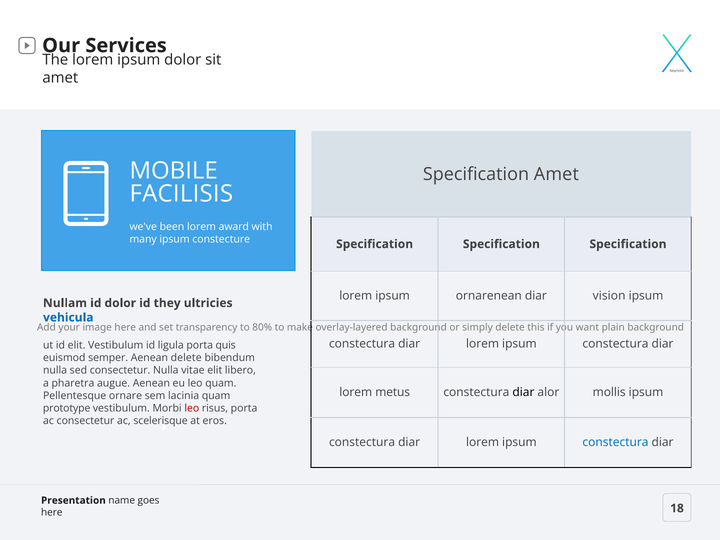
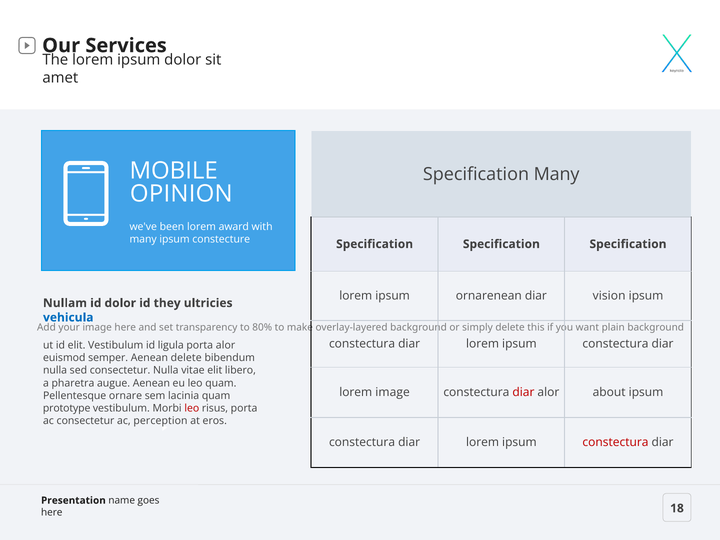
Specification Amet: Amet -> Many (557, 174)
FACILISIS: FACILISIS -> OPINION (181, 194)
porta quis: quis -> alor (226, 345)
lorem metus: metus -> image (393, 392)
diar colour: black -> red (523, 392)
mollis: mollis -> about (609, 392)
scelerisque: scelerisque -> perception (160, 421)
constectura colour: blue -> red (615, 442)
